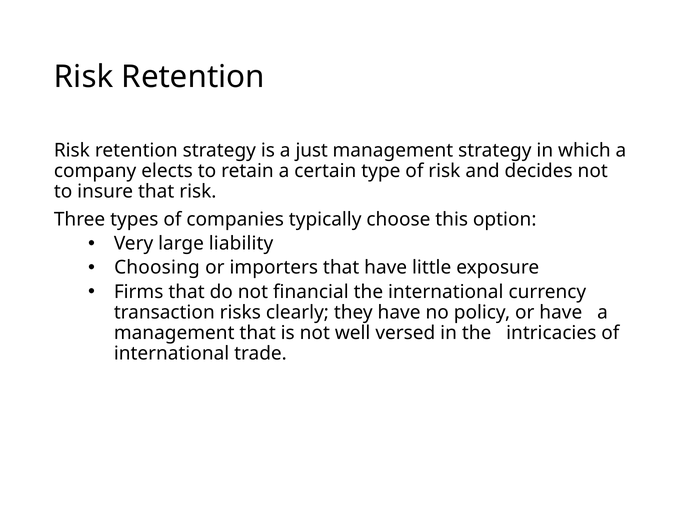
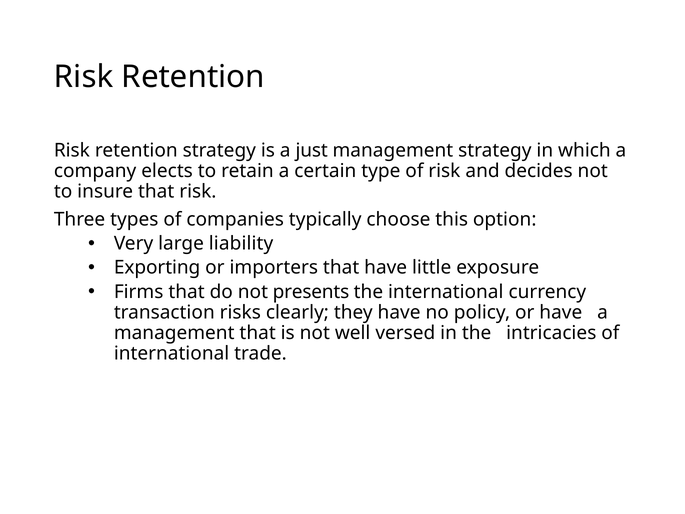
Choosing: Choosing -> Exporting (157, 268)
financial: financial -> presents (311, 292)
